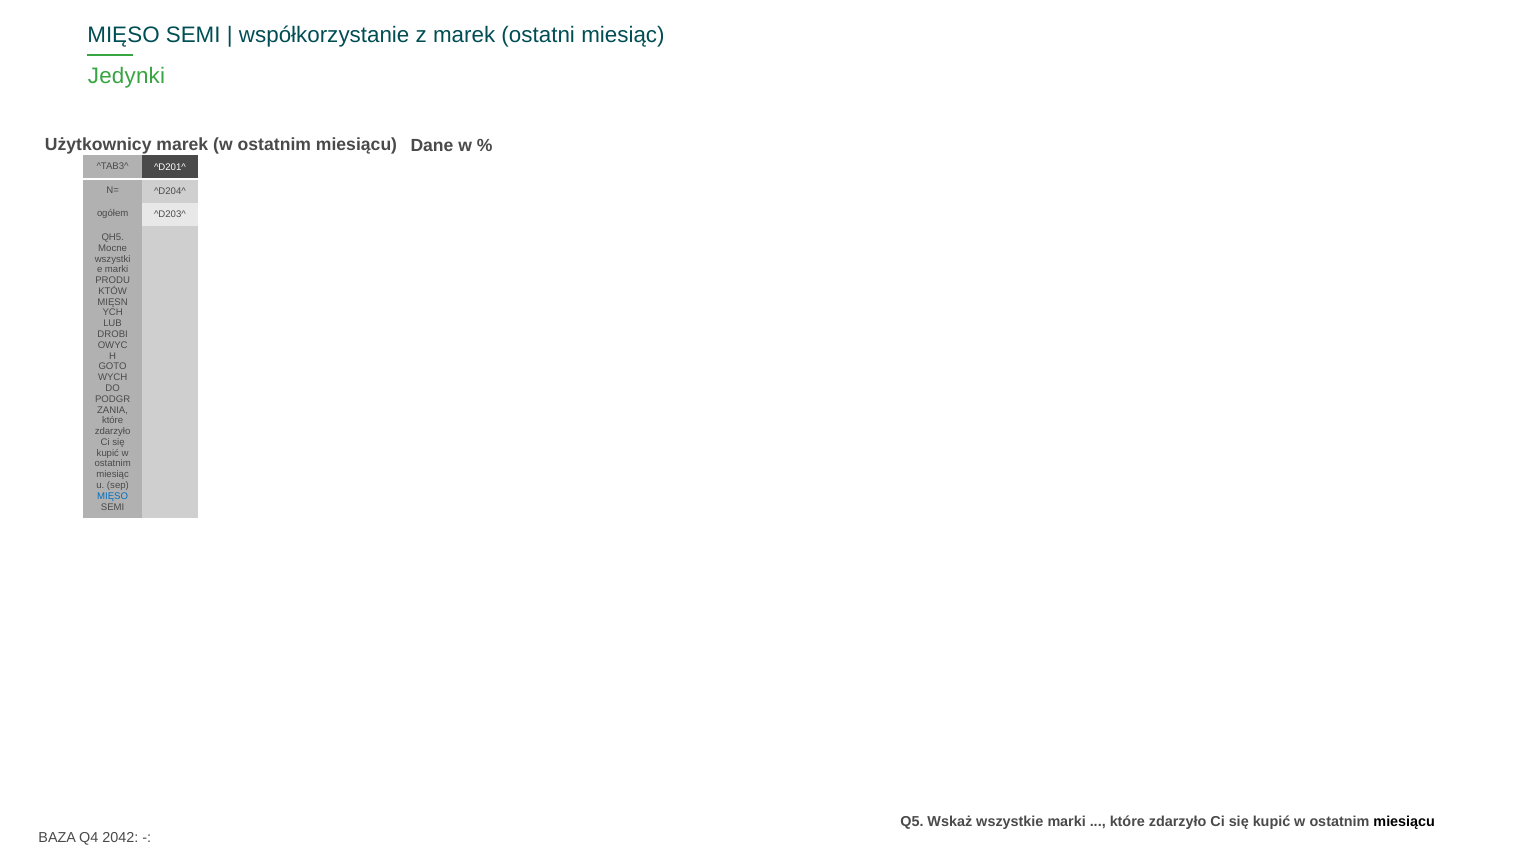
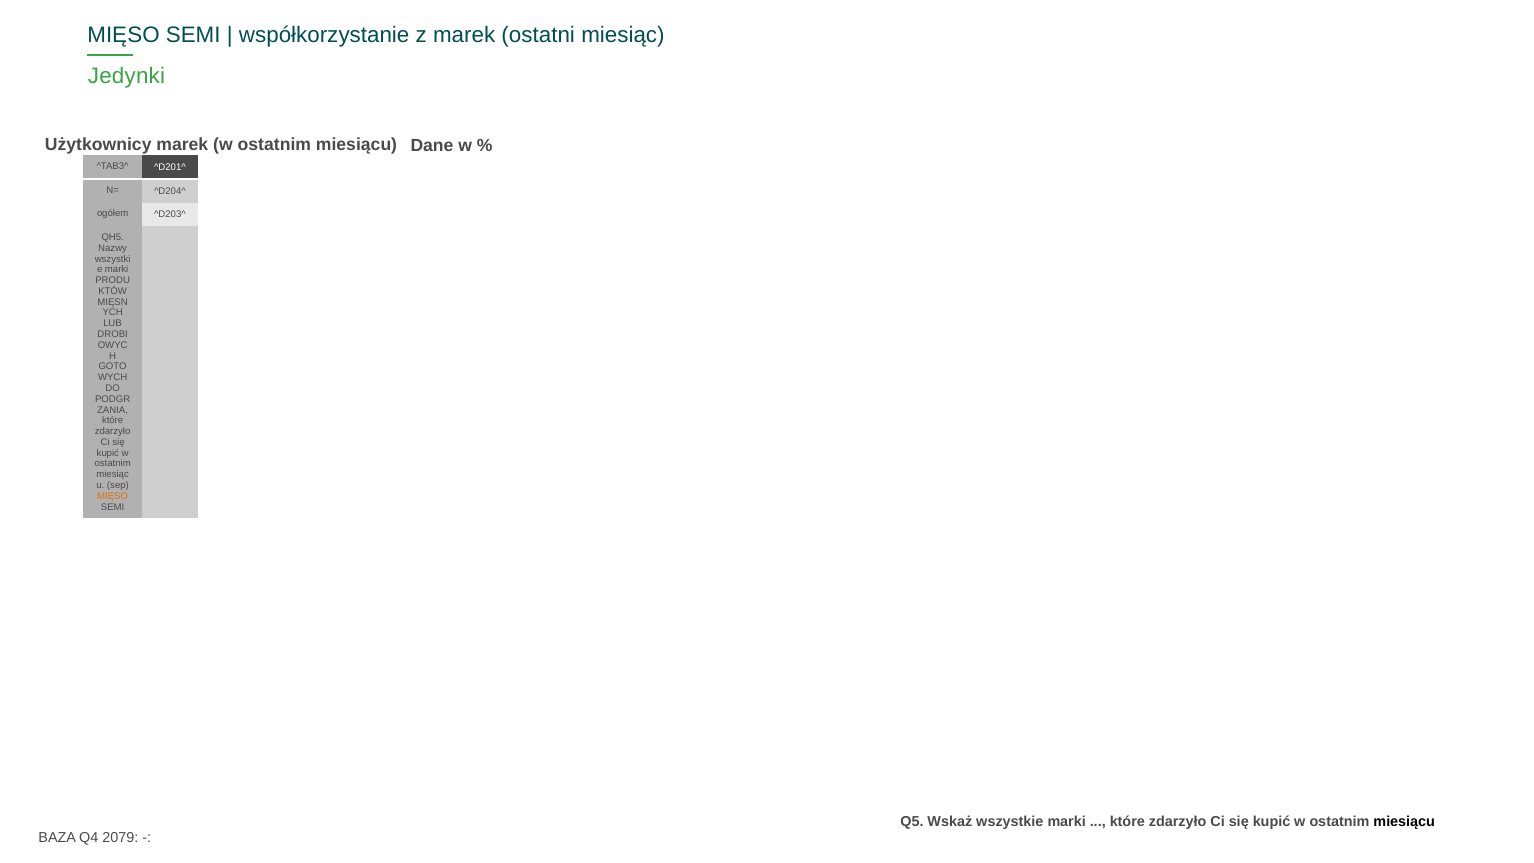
Mocne: Mocne -> Nazwy (113, 248)
MIĘSO colour: blue -> orange (113, 496)
2042: 2042 -> 2079 (120, 837)
